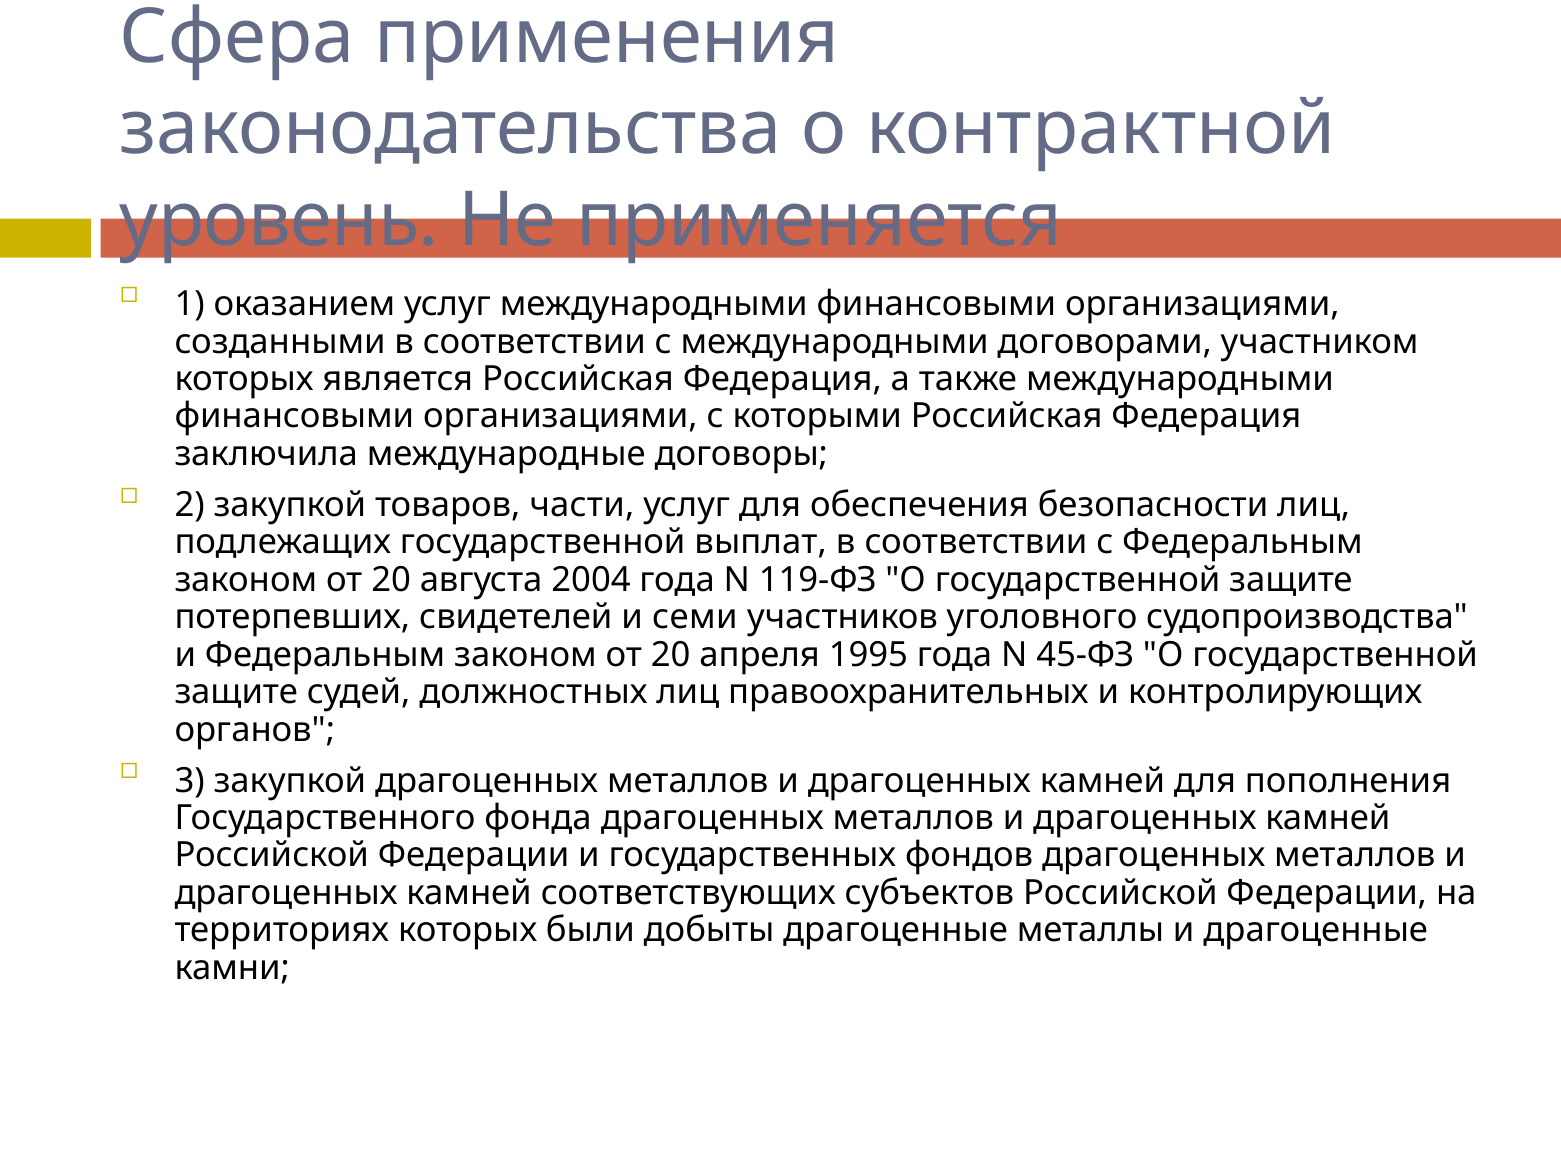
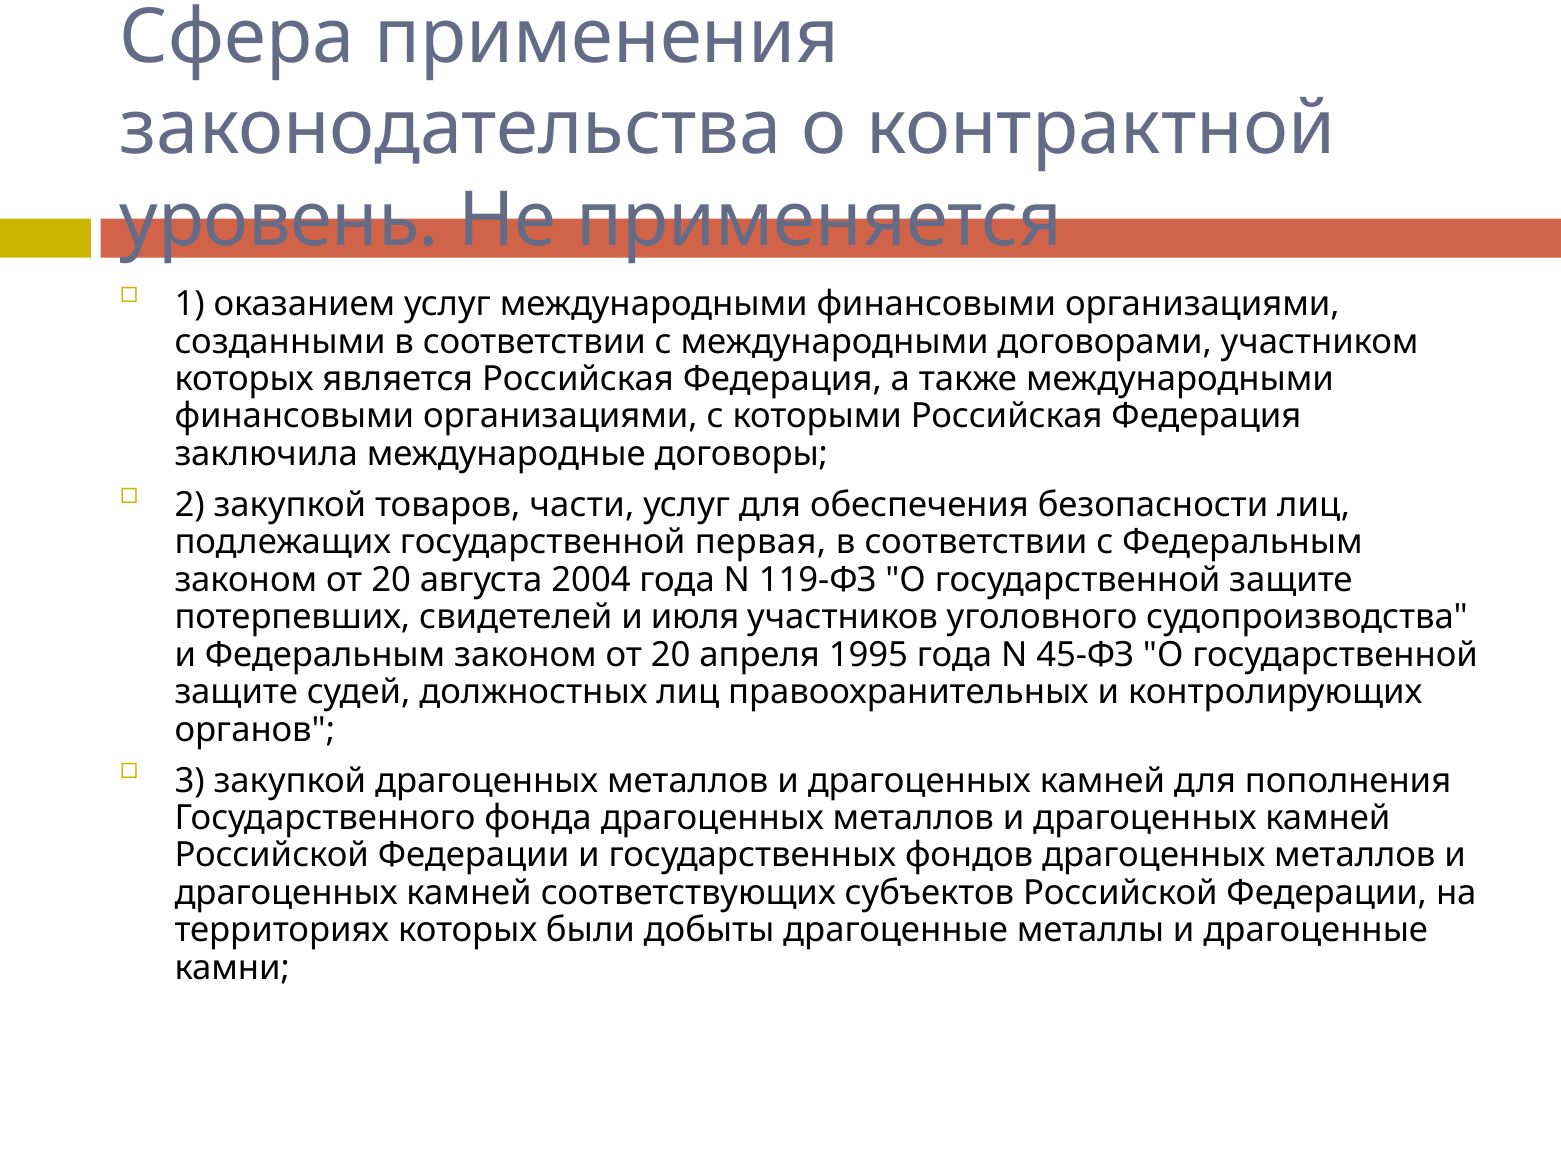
выплат: выплат -> первая (761, 542)
семи: семи -> июля (695, 617)
